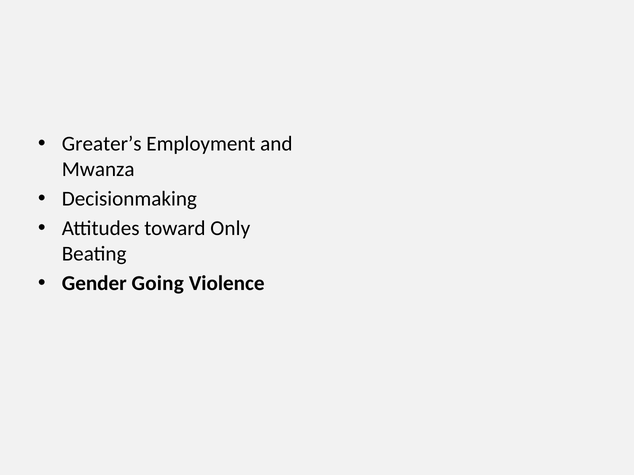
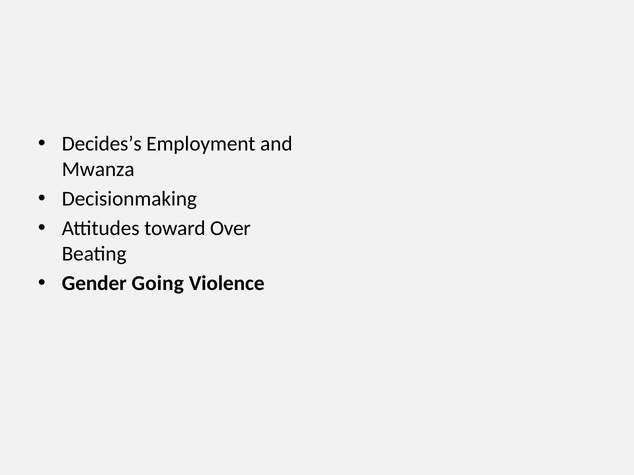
Greater’s: Greater’s -> Decides’s (102, 144)
Only: Only -> Over (230, 229)
